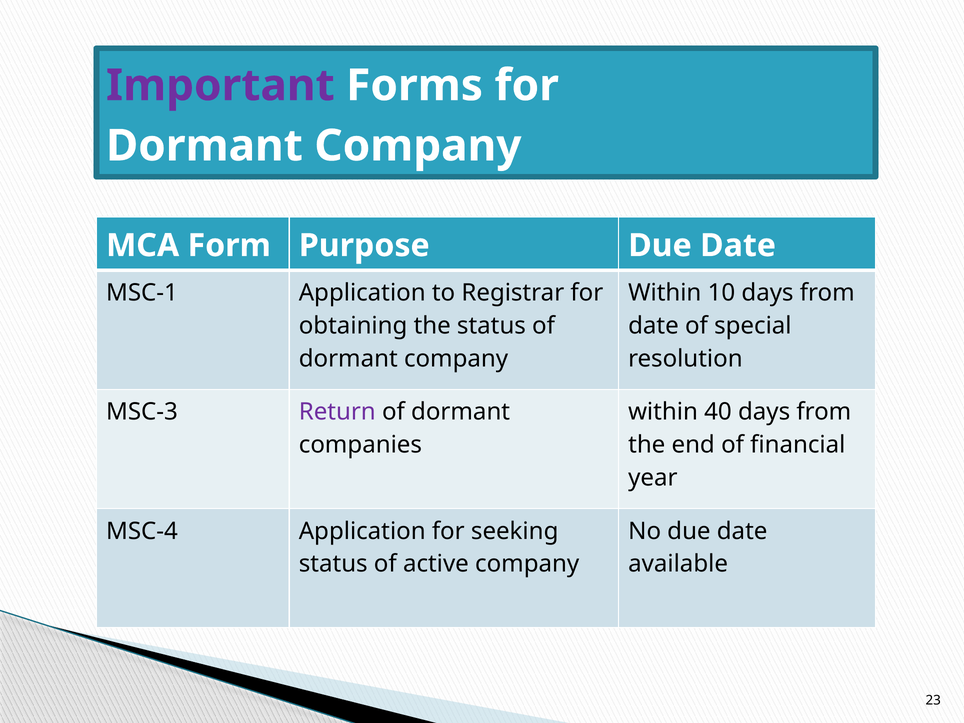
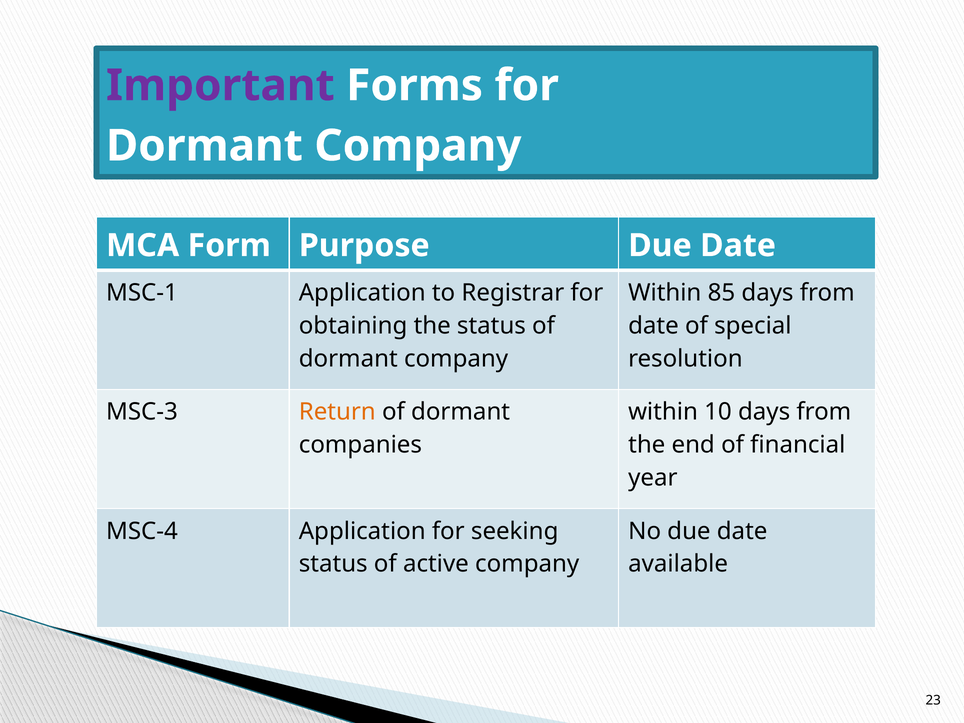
10: 10 -> 85 (721, 293)
Return colour: purple -> orange (337, 412)
40: 40 -> 10 (718, 412)
